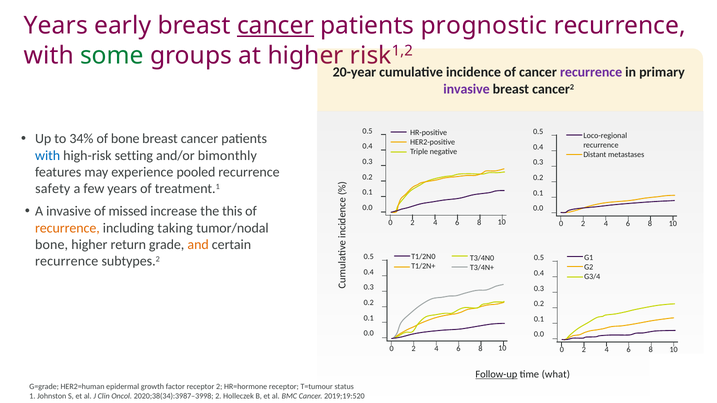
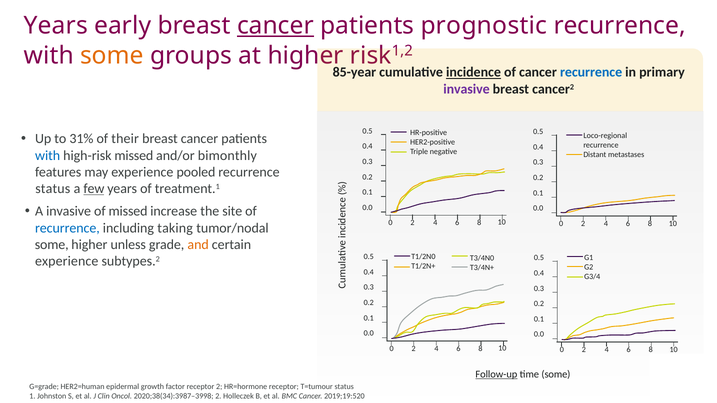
some colour: green -> orange (112, 55)
20-year: 20-year -> 85-year (354, 72)
incidence underline: none -> present (474, 72)
recurrence colour: purple -> blue (591, 72)
34%: 34% -> 31% (81, 139)
of bone: bone -> their (125, 139)
high-risk setting: setting -> missed (134, 156)
safety: safety -> status (53, 189)
few underline: none -> present (94, 189)
this: this -> site (232, 212)
recurrence colour: orange -> blue (67, 228)
bone: bone -> some (52, 245)
return: return -> unless (128, 245)
recurrence: recurrence -> experience (67, 261)
time what: what -> some (556, 375)
